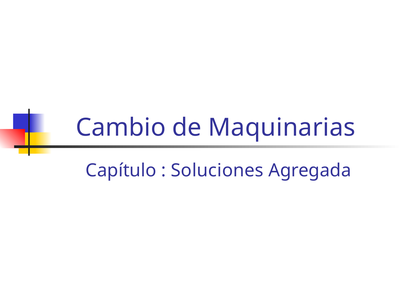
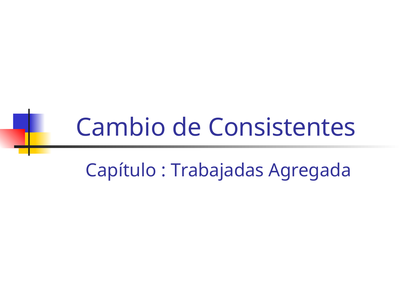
Maquinarias: Maquinarias -> Consistentes (282, 128)
Soluciones: Soluciones -> Trabajadas (217, 171)
